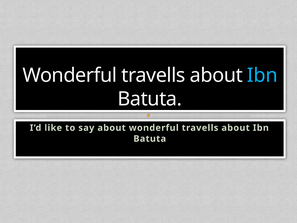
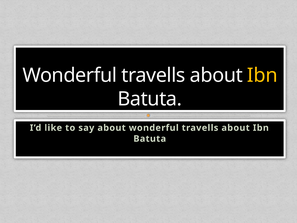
Ibn colour: light blue -> yellow (262, 75)
